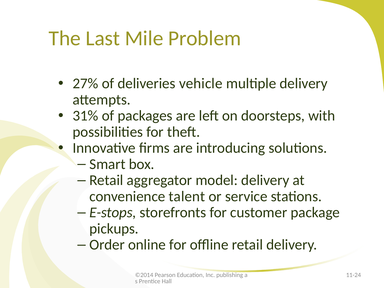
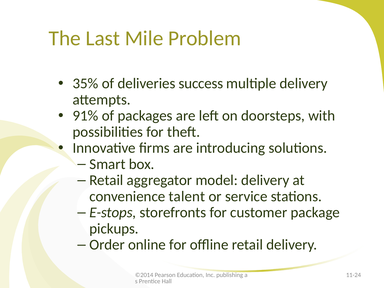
27%: 27% -> 35% (86, 83)
vehicle: vehicle -> success (201, 83)
31%: 31% -> 91% (86, 116)
